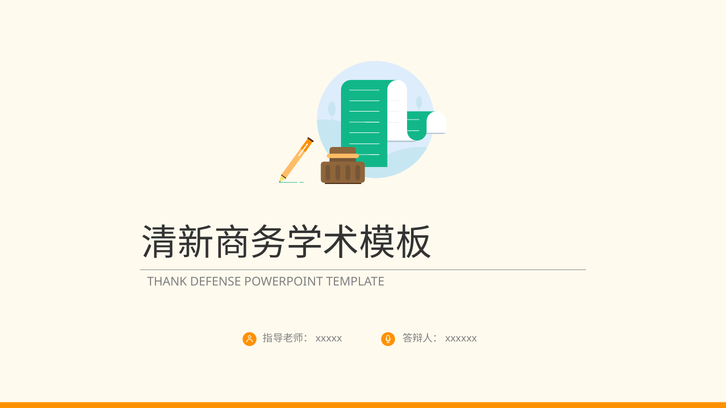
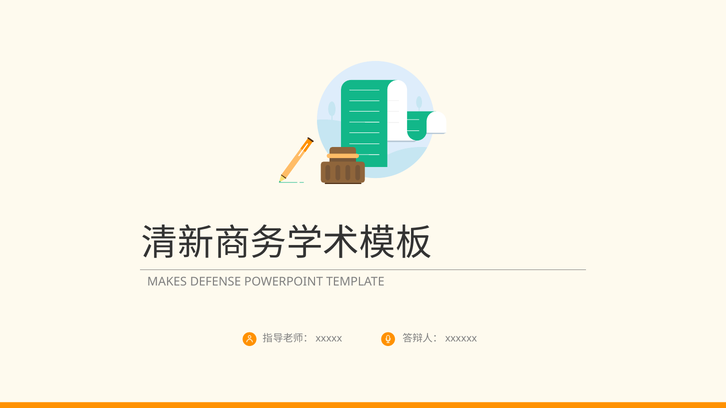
THANK: THANK -> MAKES (167, 282)
